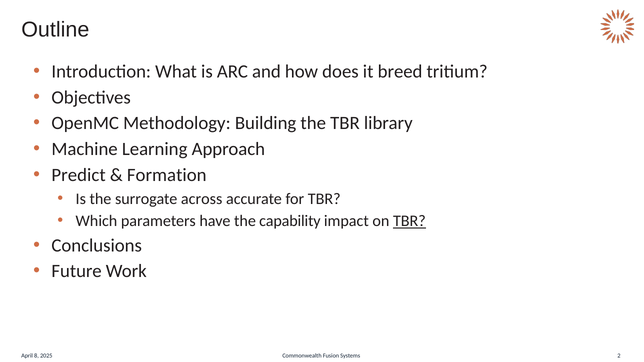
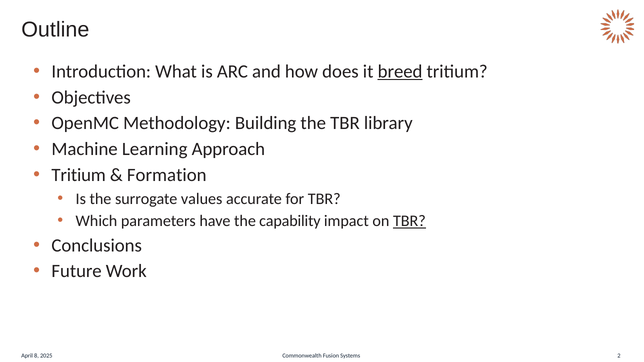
breed underline: none -> present (400, 72)
Predict: Predict -> Tritium (79, 175)
across: across -> values (202, 199)
